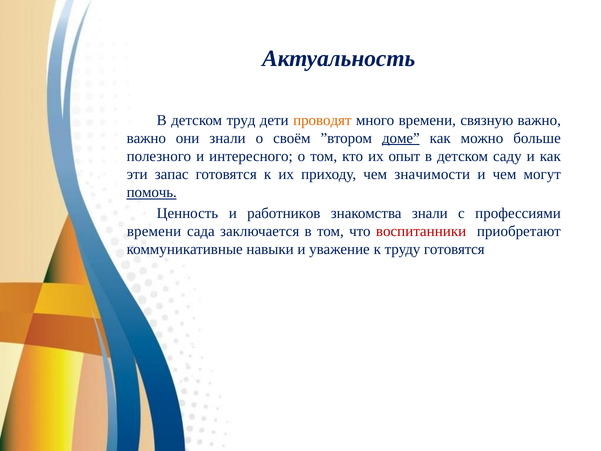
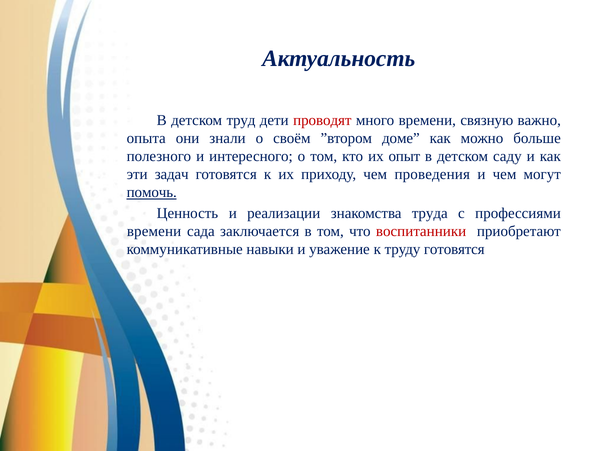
проводят colour: orange -> red (322, 120)
важно: важно -> опыта (146, 138)
доме underline: present -> none (401, 138)
запас: запас -> задач (172, 174)
значимости: значимости -> проведения (432, 174)
работников: работников -> реализации (284, 213)
знакомства знали: знали -> труда (430, 213)
